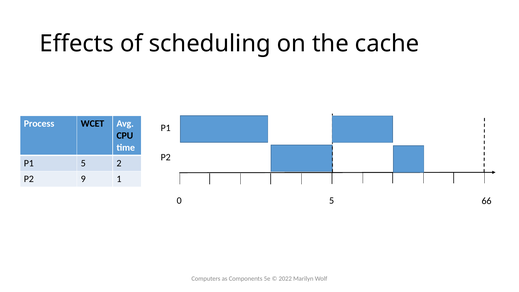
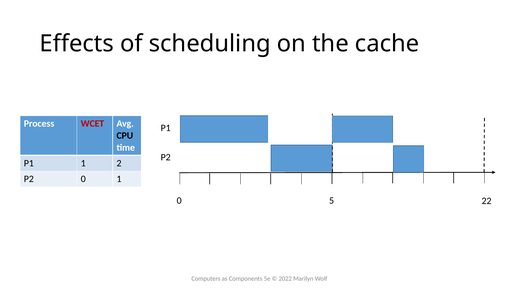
WCET colour: black -> red (93, 124)
P1 5: 5 -> 1 (83, 163)
9: 9 -> 0 (83, 179)
66: 66 -> 22 (487, 201)
